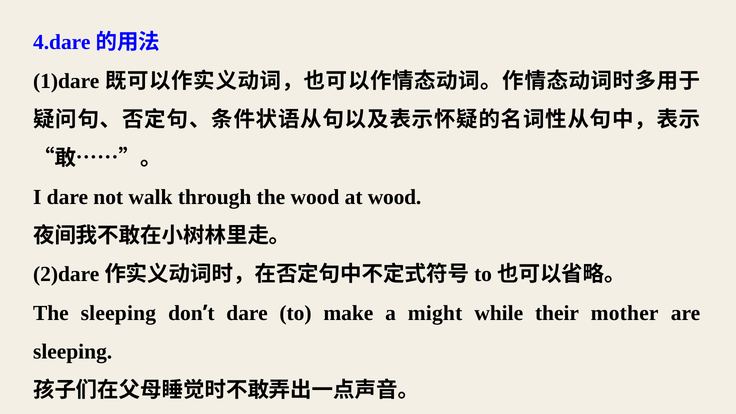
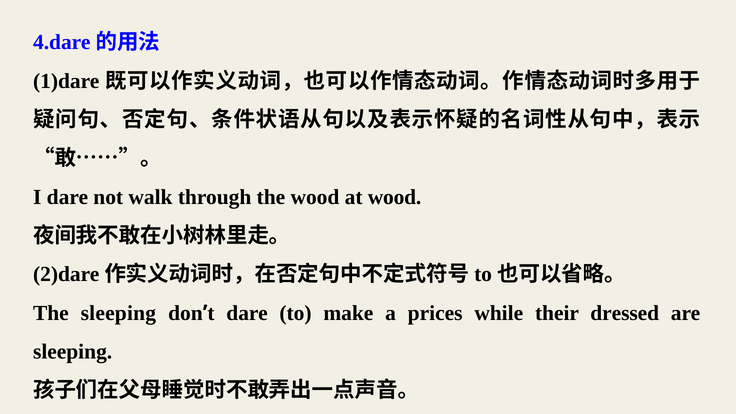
might: might -> prices (435, 313)
mother: mother -> dressed (625, 313)
